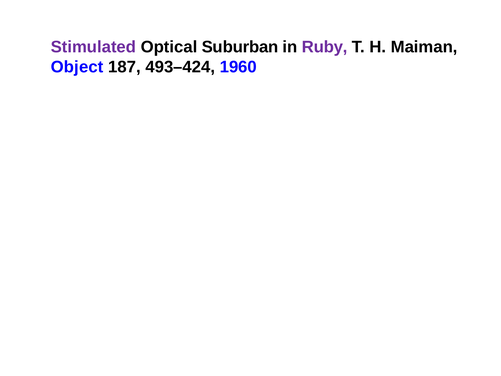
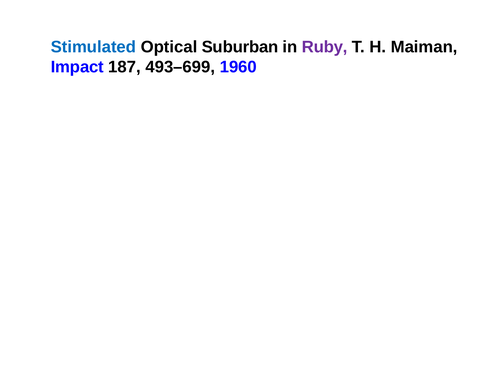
Stimulated colour: purple -> blue (93, 47)
Object: Object -> Impact (77, 67)
493–424: 493–424 -> 493–699 (180, 67)
